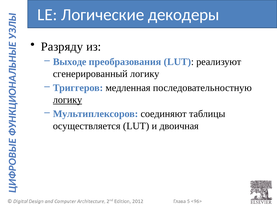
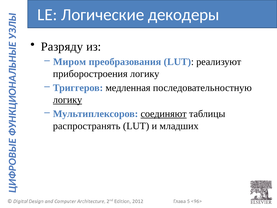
Выходе: Выходе -> Миром (70, 62)
сгенерированный: сгенерированный -> приборостроения (90, 74)
соединяют underline: none -> present (164, 114)
осуществляется: осуществляется -> распространять (87, 126)
двоичная: двоичная -> младших (179, 126)
